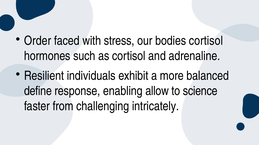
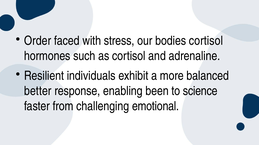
define: define -> better (38, 91)
allow: allow -> been (157, 91)
intricately: intricately -> emotional (156, 107)
